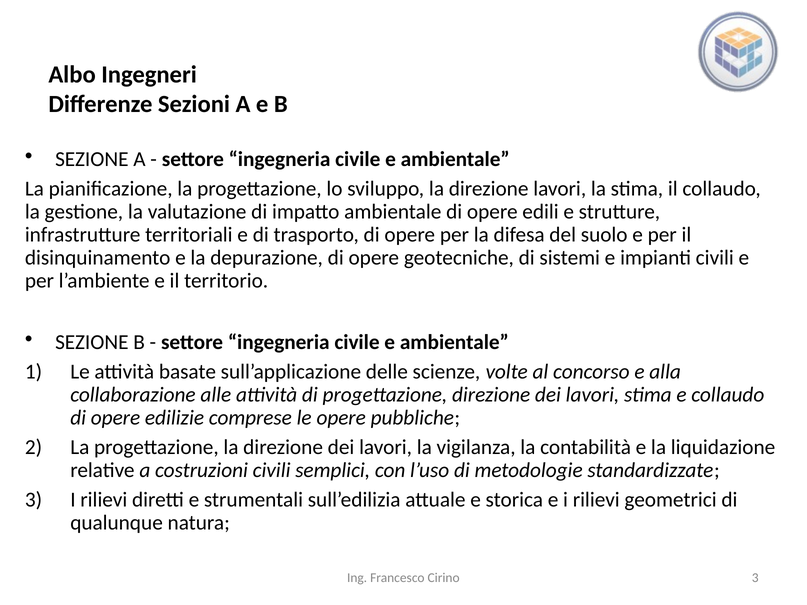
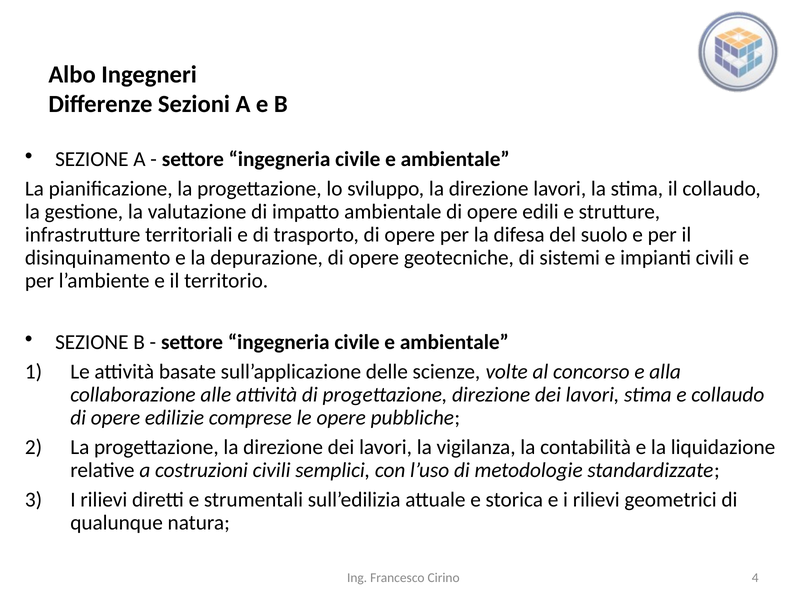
Cirino 3: 3 -> 4 (755, 578)
